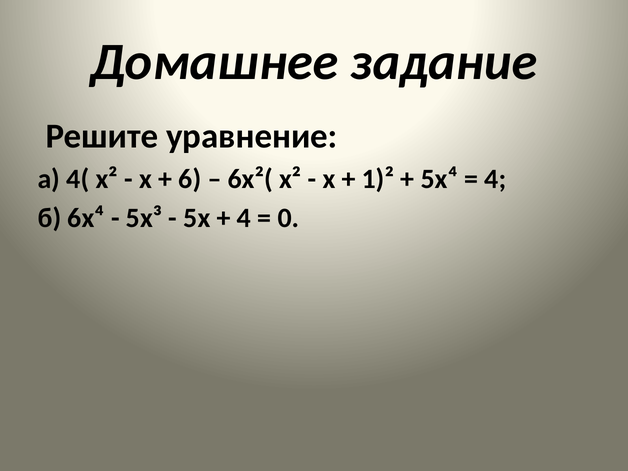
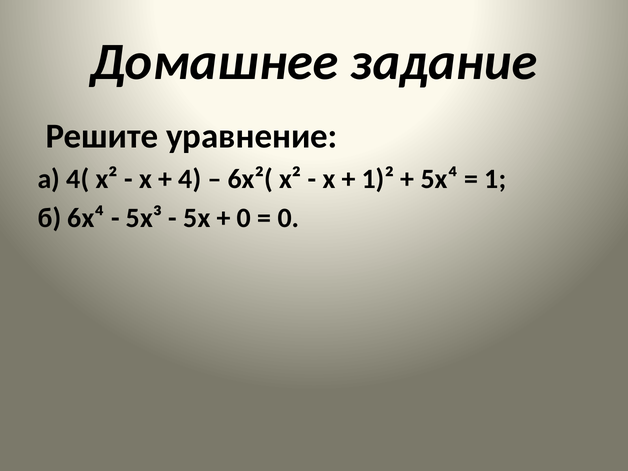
6: 6 -> 4 (190, 179)
4: 4 -> 1 (495, 179)
4: 4 -> 0 (244, 218)
